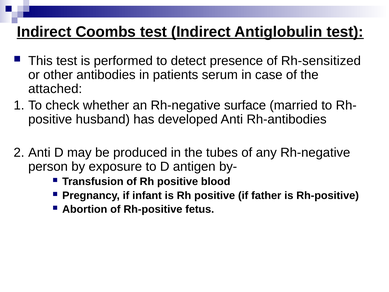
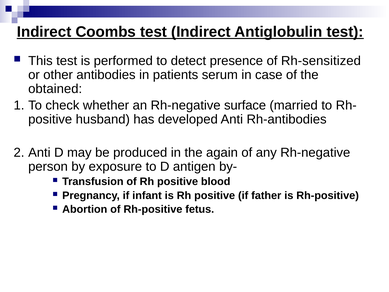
attached: attached -> obtained (55, 89)
tubes: tubes -> again (222, 152)
